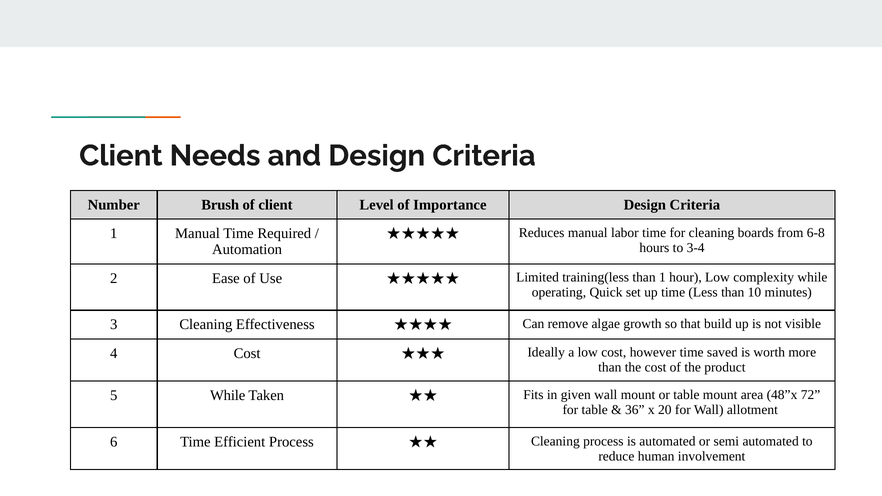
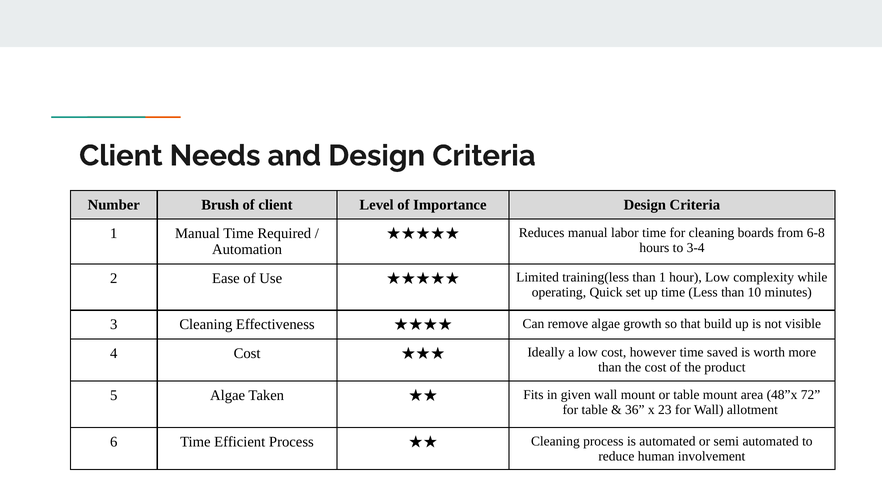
5 While: While -> Algae (228, 396)
20: 20 -> 23 (665, 410)
